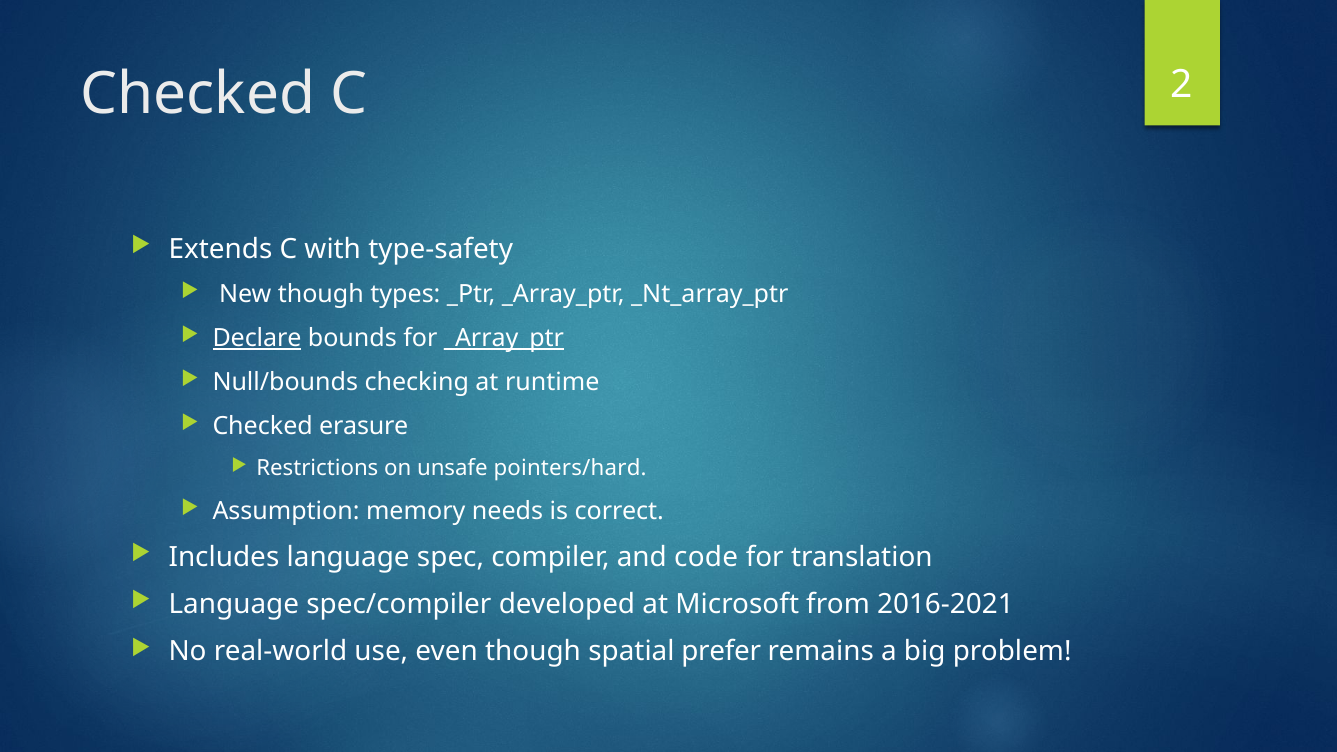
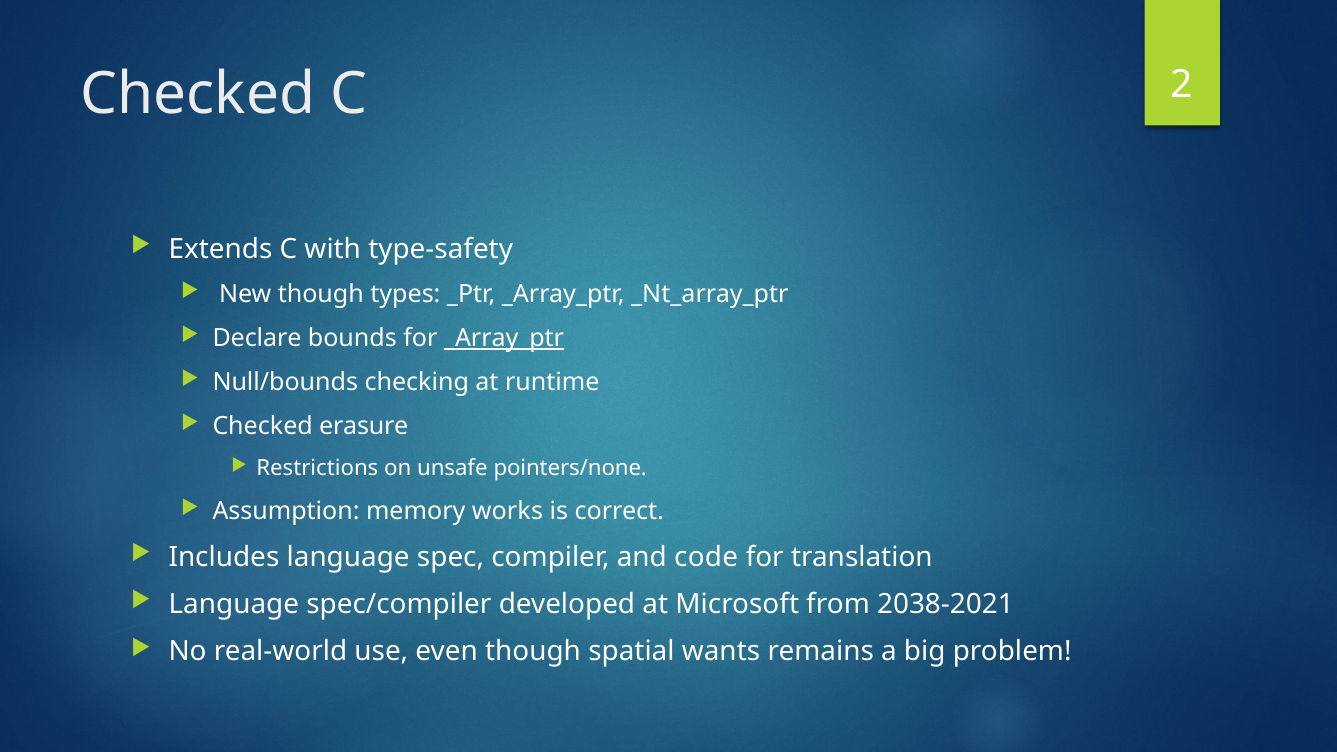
Declare underline: present -> none (257, 338)
pointers/hard: pointers/hard -> pointers/none (570, 469)
needs: needs -> works (507, 511)
2016-2021: 2016-2021 -> 2038-2021 (945, 604)
prefer: prefer -> wants (721, 652)
